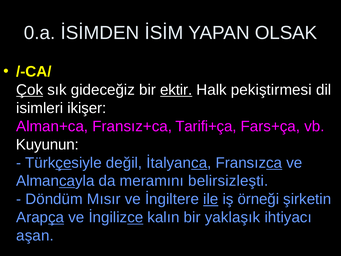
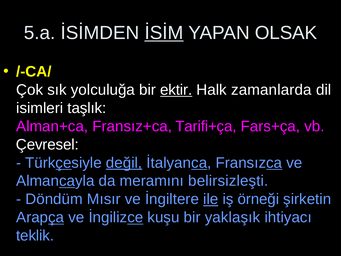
0.a: 0.a -> 5.a (40, 33)
İSİM underline: none -> present (164, 33)
Çok underline: present -> none (30, 90)
gideceğiz: gideceğiz -> yolculuğa (103, 90)
pekiştirmesi: pekiştirmesi -> zamanlarda (271, 90)
ikişer: ikişer -> taşlık (87, 108)
Kuyunun: Kuyunun -> Çevresel (47, 144)
değil underline: none -> present (124, 163)
kalın: kalın -> kuşu (163, 217)
aşan: aşan -> teklik (35, 235)
